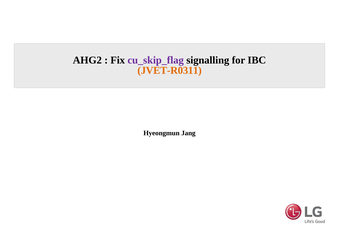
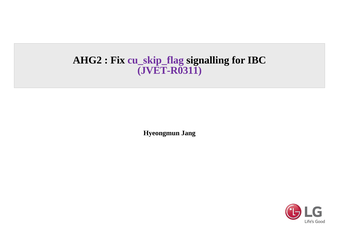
JVET-R0311 colour: orange -> purple (170, 70)
